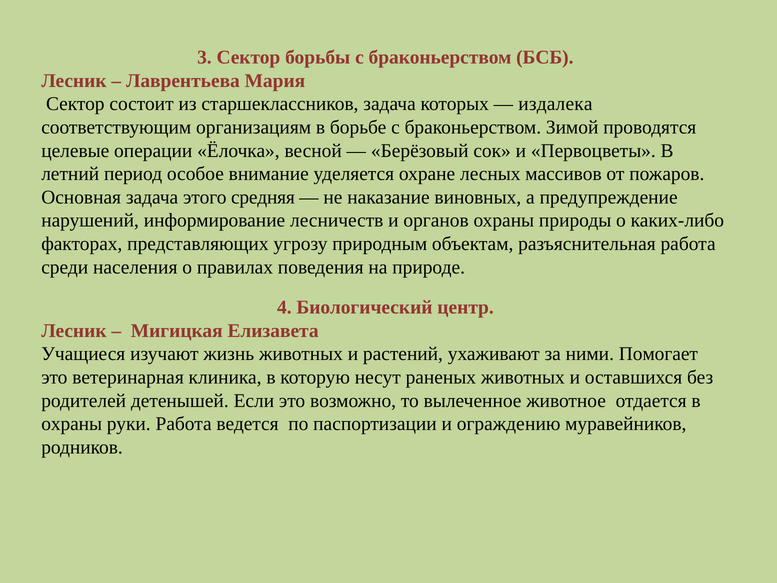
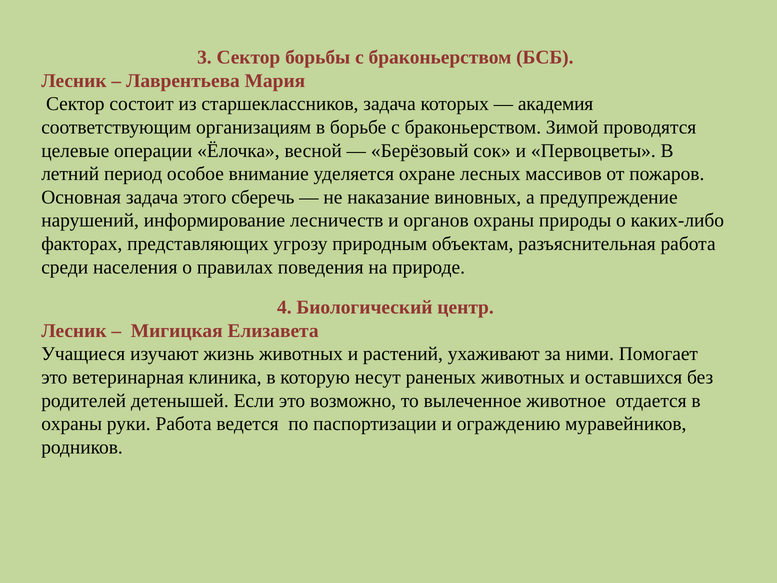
издалека: издалека -> академия (556, 104)
средняя: средняя -> сберечь (263, 197)
